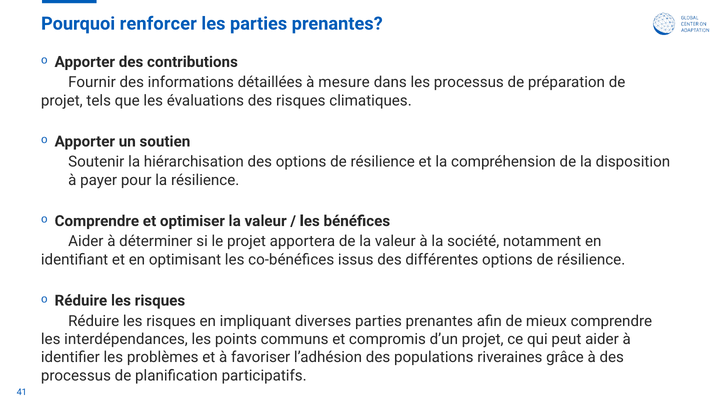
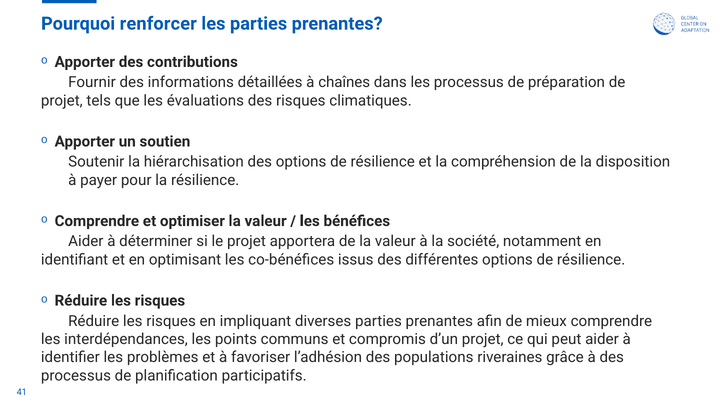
mesure: mesure -> chaînes (344, 82)
